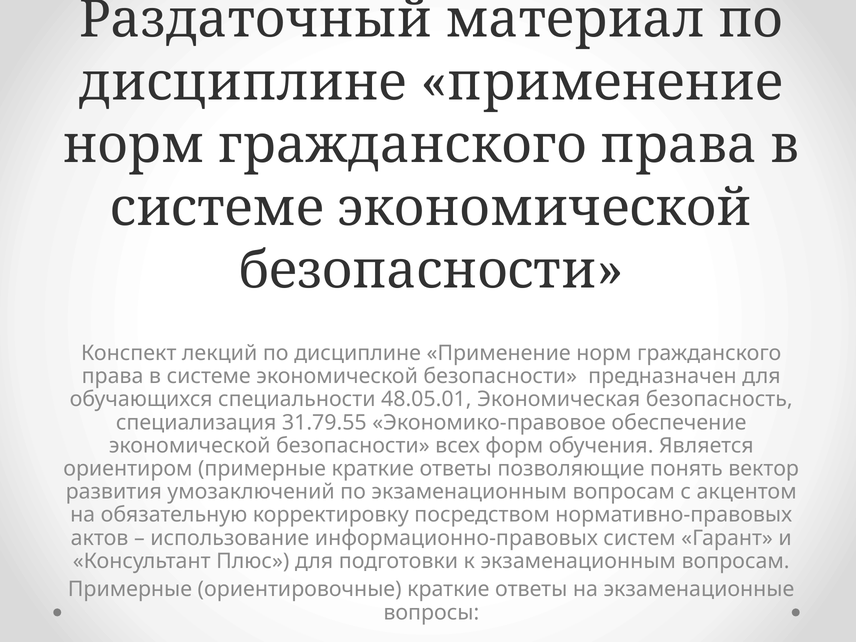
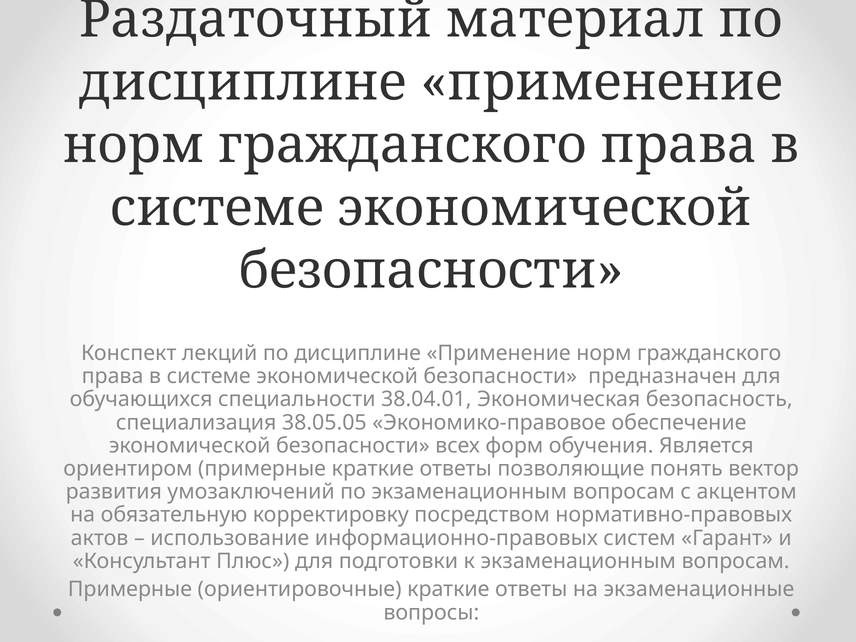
48.05.01: 48.05.01 -> 38.04.01 (426, 399)
31.79.55: 31.79.55 -> 38.05.05 (324, 422)
